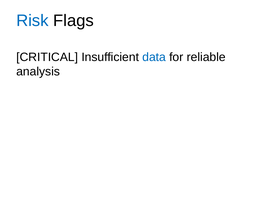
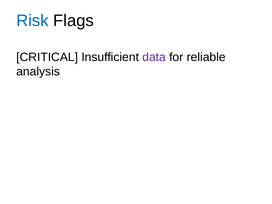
data colour: blue -> purple (154, 57)
